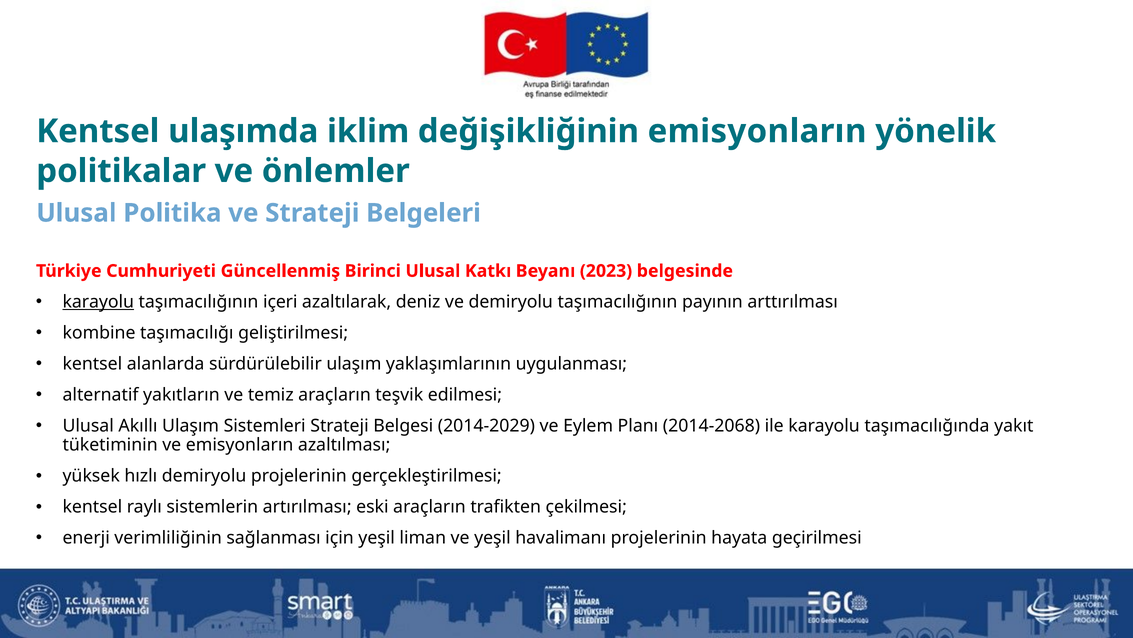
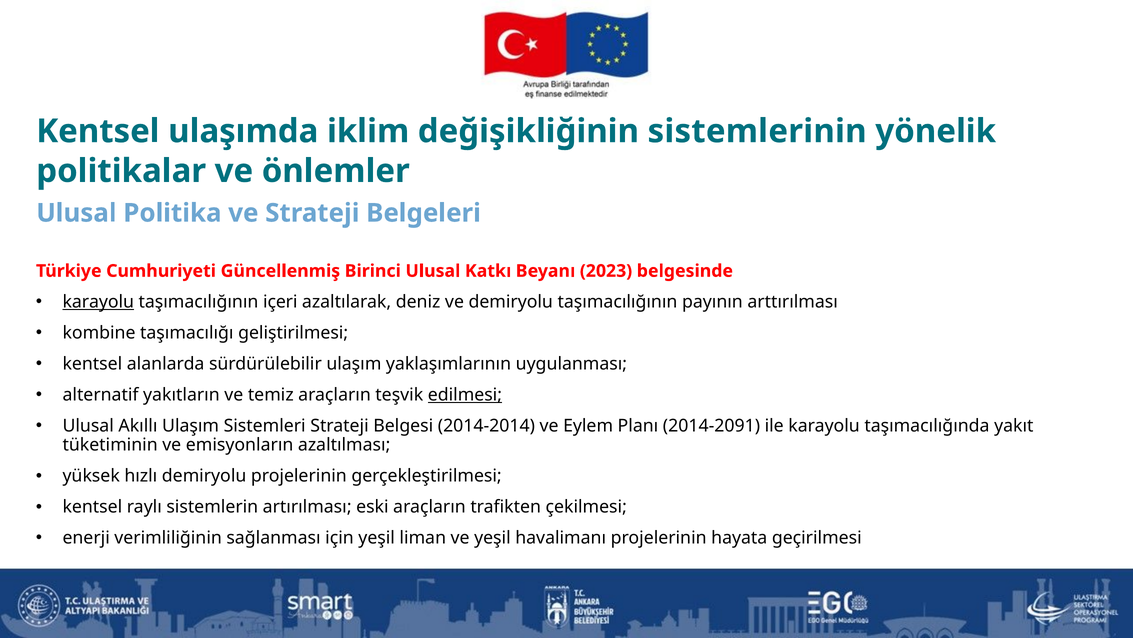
değişikliğinin emisyonların: emisyonların -> sistemlerinin (757, 131)
edilmesi underline: none -> present (465, 394)
2014-2029: 2014-2029 -> 2014-2014 (486, 425)
2014-2068: 2014-2068 -> 2014-2091 (711, 425)
